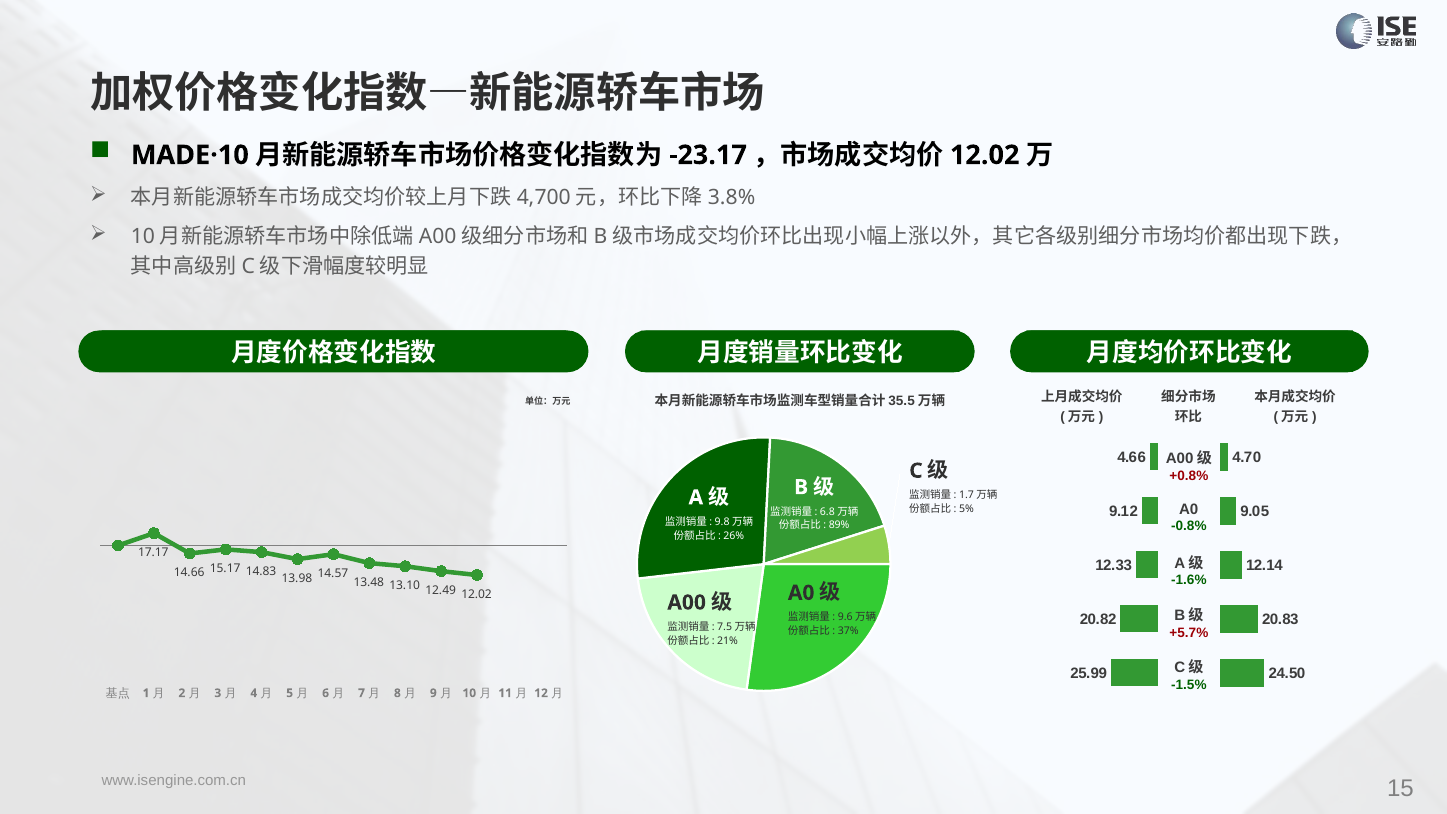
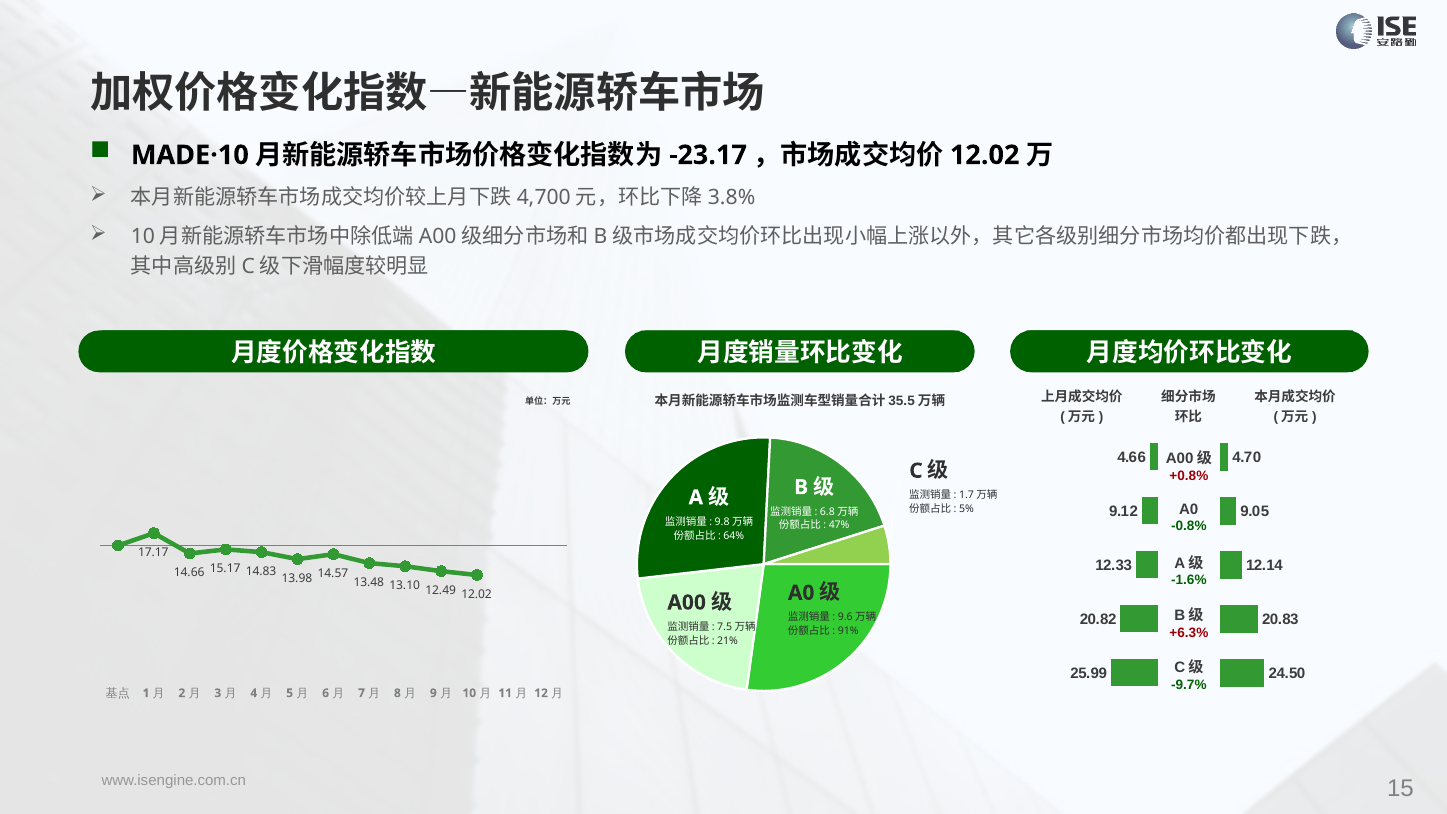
89%: 89% -> 47% (839, 525)
26%: 26% -> 64% (734, 536)
+5.7%: +5.7% -> +6.3% (1189, 633)
37%: 37% -> 91% (848, 631)
-1.5%: -1.5% -> -9.7% (1189, 685)
